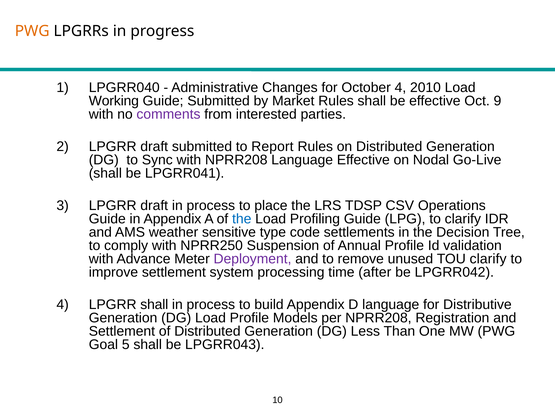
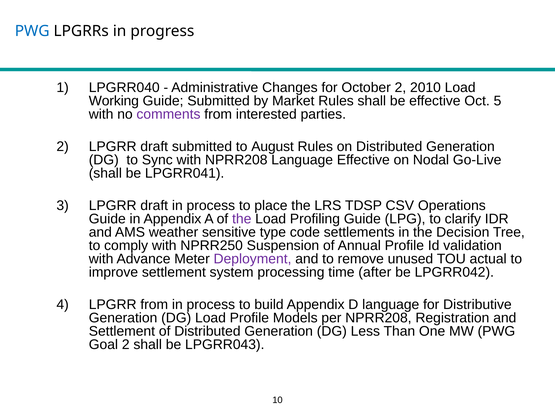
PWG colour: orange -> blue (32, 31)
October 4: 4 -> 2 (400, 87)
9: 9 -> 5 (498, 101)
Report: Report -> August (273, 146)
the colour: blue -> purple (242, 218)
TOU clarify: clarify -> actual (488, 258)
LPGRR shall: shall -> from (154, 304)
Goal 5: 5 -> 2 (126, 344)
